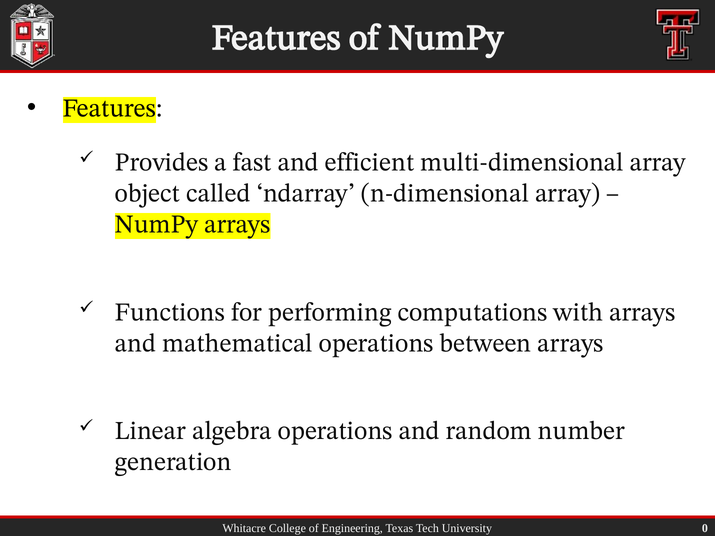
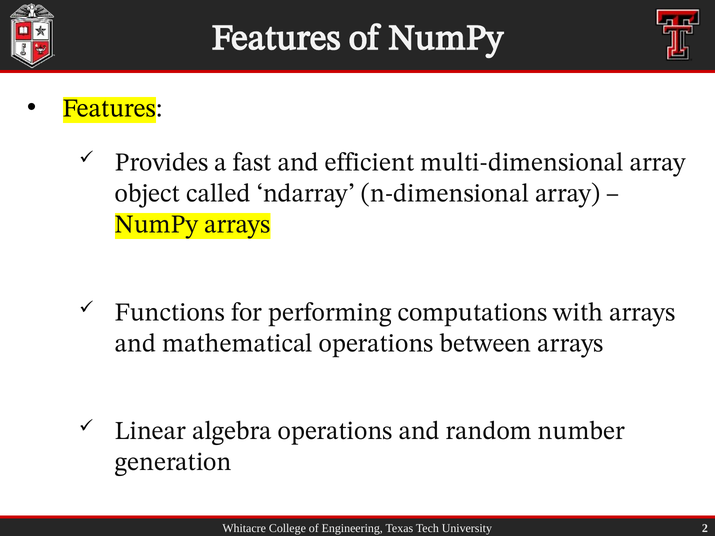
0: 0 -> 2 (705, 528)
